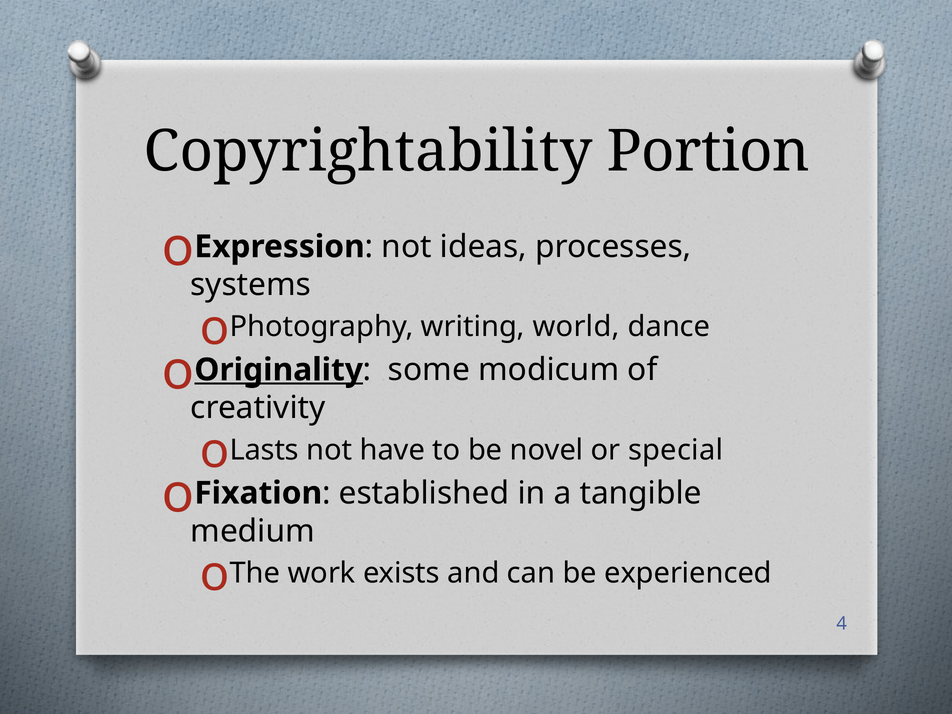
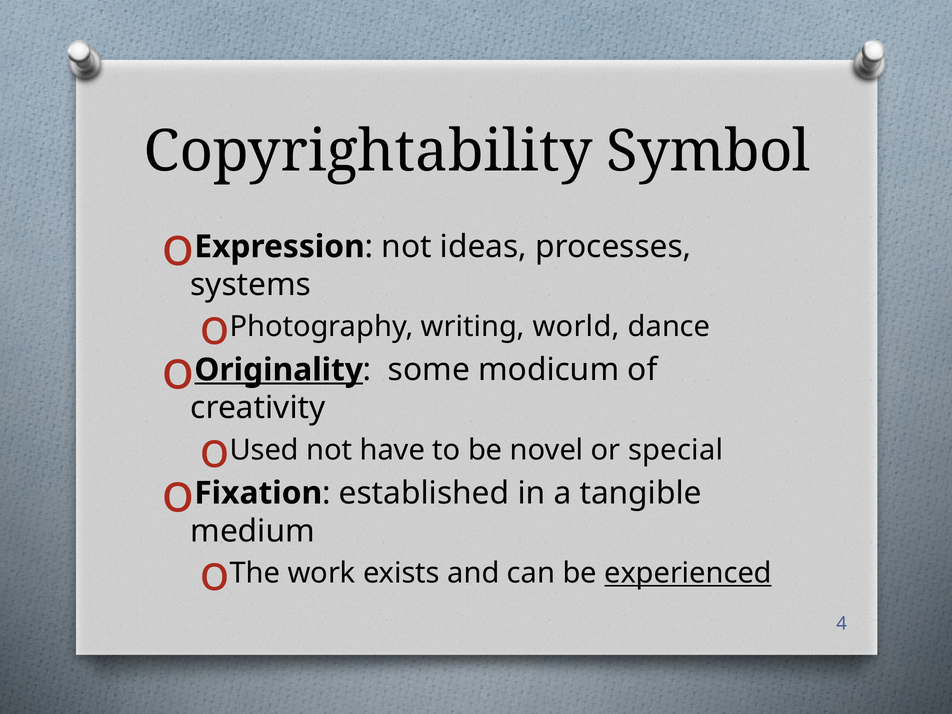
Portion: Portion -> Symbol (708, 152)
Lasts: Lasts -> Used (264, 450)
experienced underline: none -> present (688, 573)
